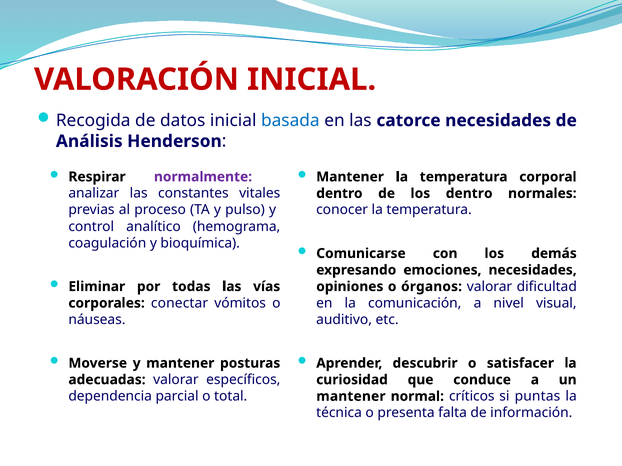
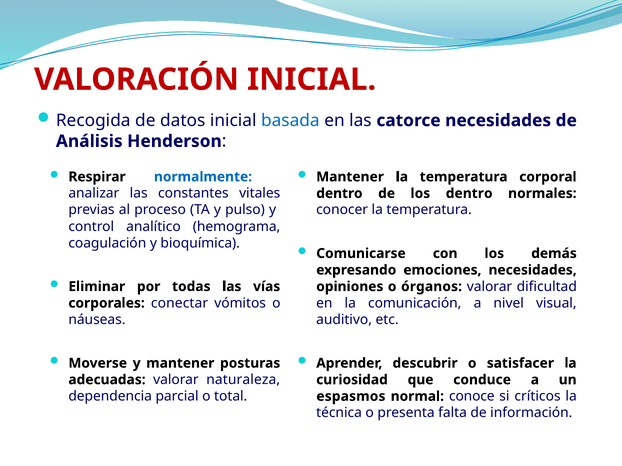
normalmente colour: purple -> blue (203, 177)
específicos: específicos -> naturaleza (243, 380)
mantener: mantener -> espasmos (351, 397)
críticos: críticos -> conoce (472, 397)
puntas: puntas -> críticos (538, 397)
